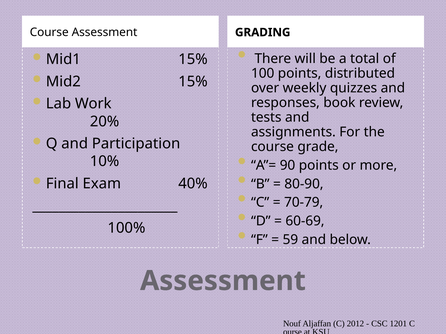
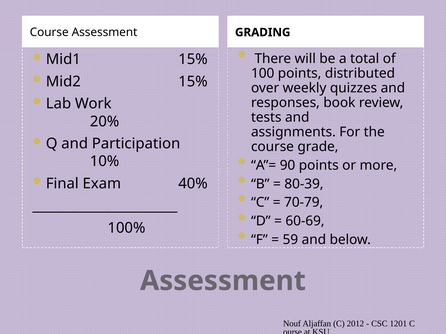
80-90: 80-90 -> 80-39 (304, 184)
